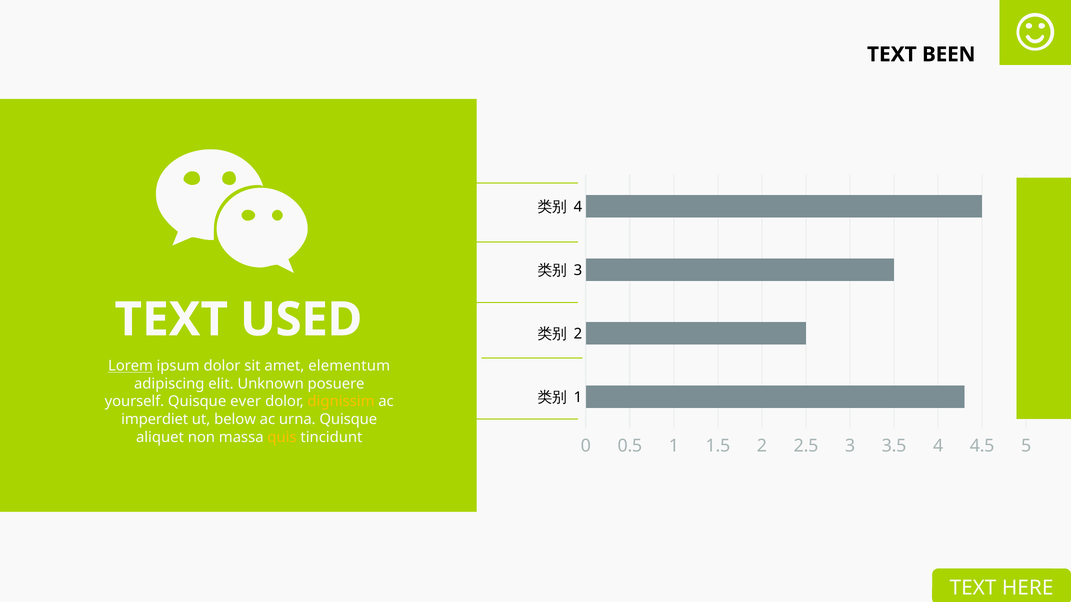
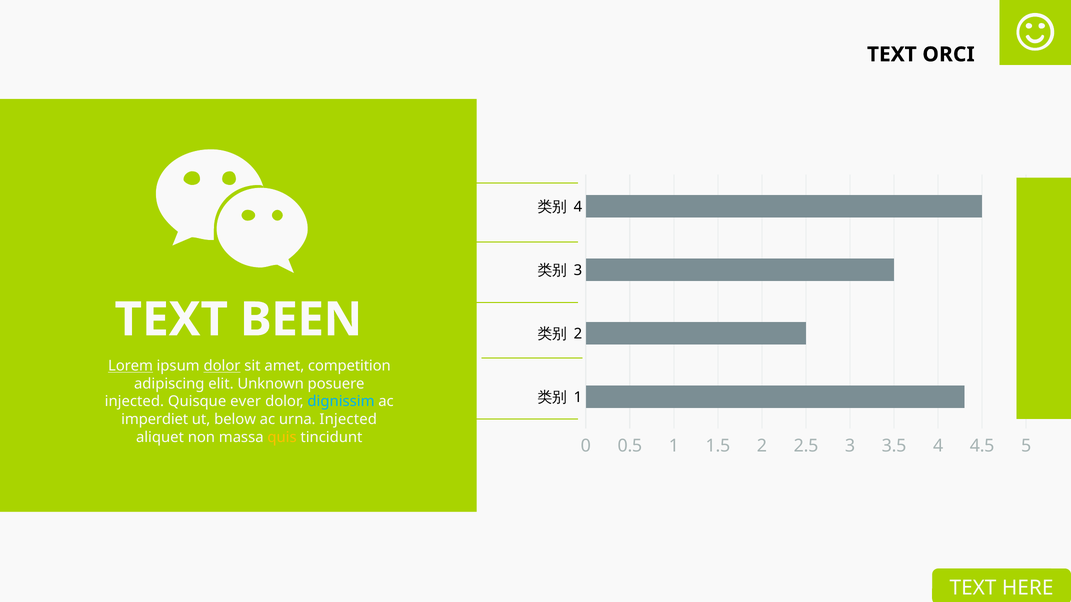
BEEN: BEEN -> ORCI (949, 54)
USED: USED -> BEEN (301, 320)
dolor underline: none -> present (222, 366)
elementum: elementum -> competition (349, 366)
yourself: yourself -> injected (134, 402)
dignissim colour: yellow -> light blue (341, 402)
urna Quisque: Quisque -> Injected (348, 420)
